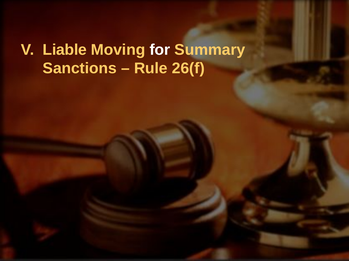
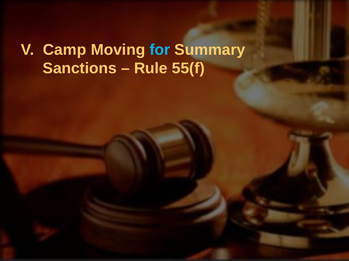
Liable: Liable -> Camp (65, 50)
for colour: white -> light blue (160, 50)
26(f: 26(f -> 55(f (188, 69)
